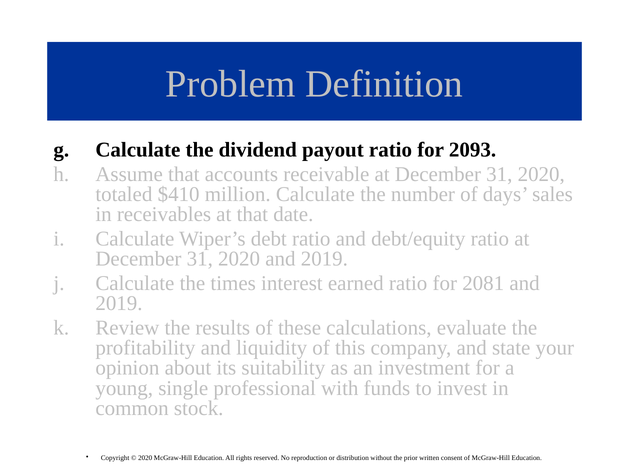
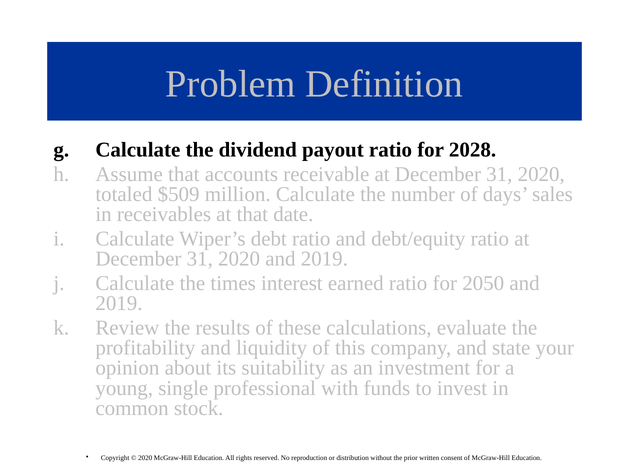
2093: 2093 -> 2028 (473, 150)
$410: $410 -> $509 (179, 194)
2081: 2081 -> 2050 (483, 283)
